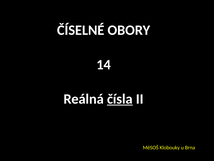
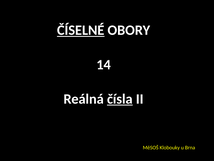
ČÍSELNÉ underline: none -> present (81, 30)
